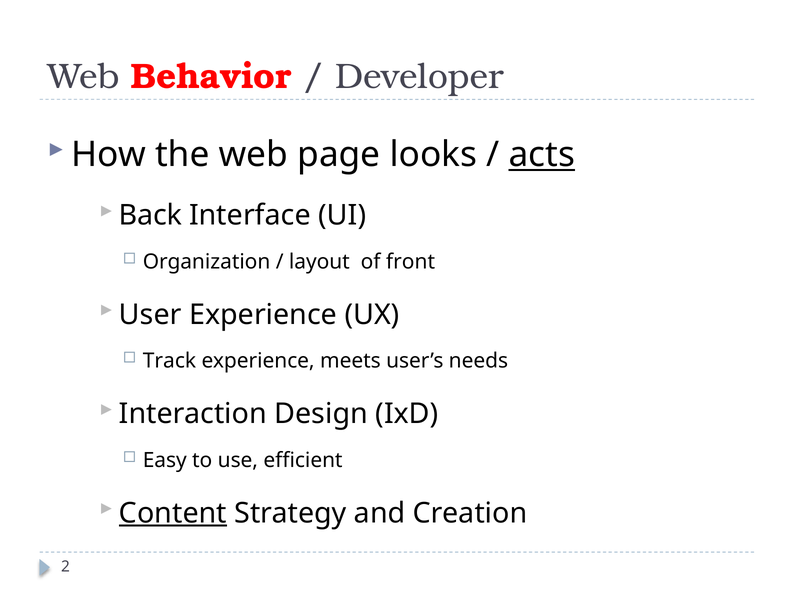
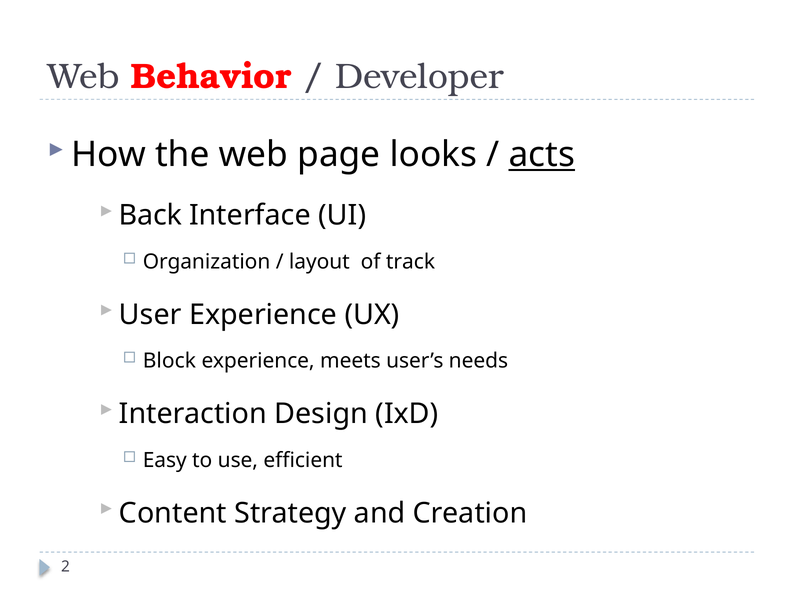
front: front -> track (410, 261)
Track: Track -> Block (169, 361)
Content underline: present -> none (173, 513)
